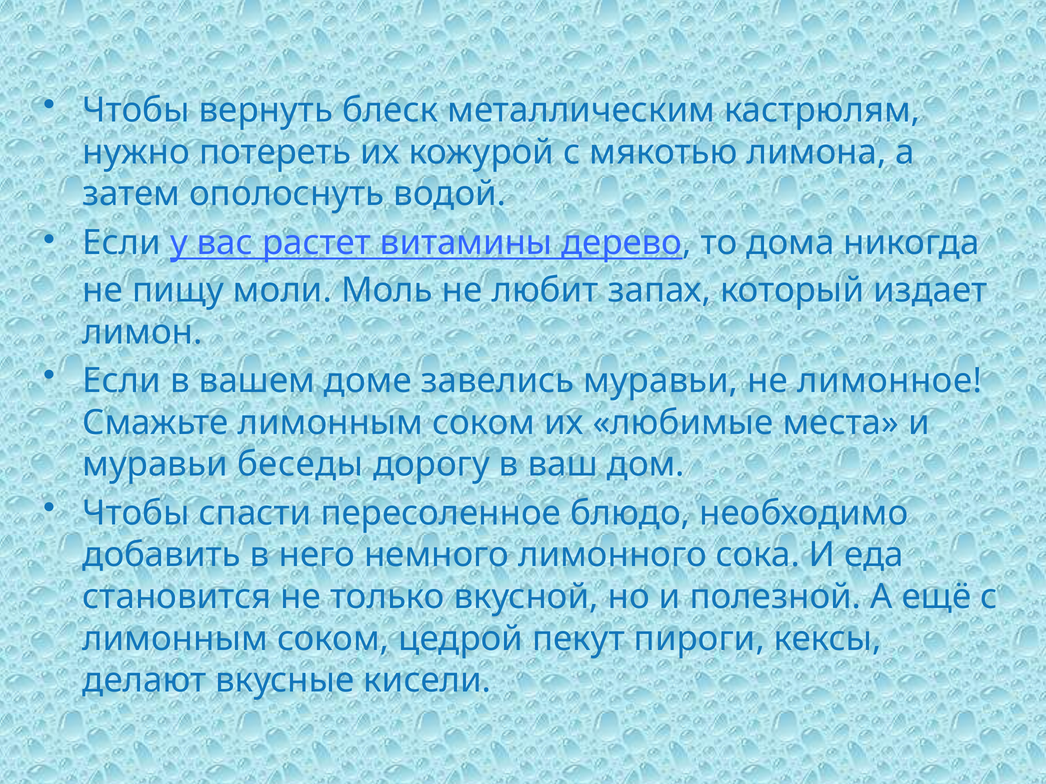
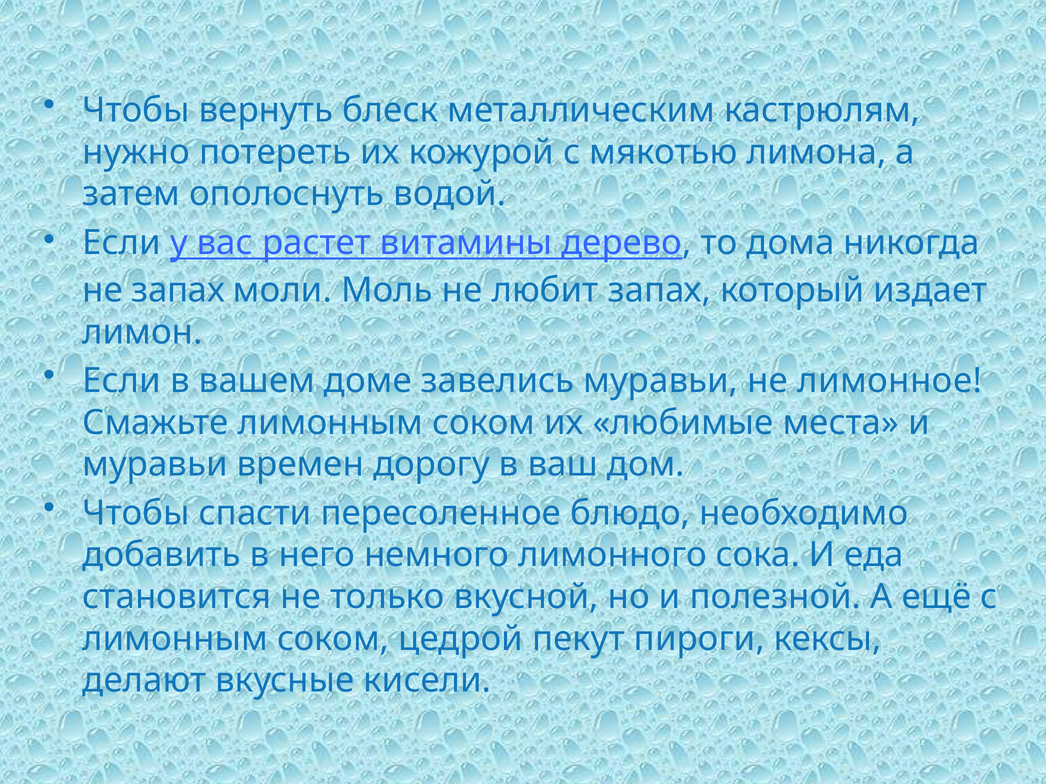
не пищу: пищу -> запах (178, 290)
беседы: беседы -> времен (300, 465)
